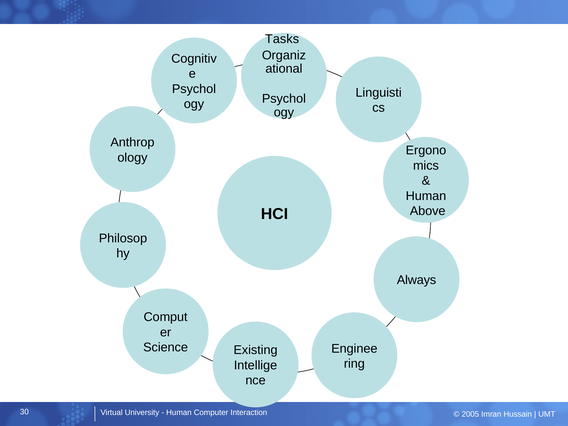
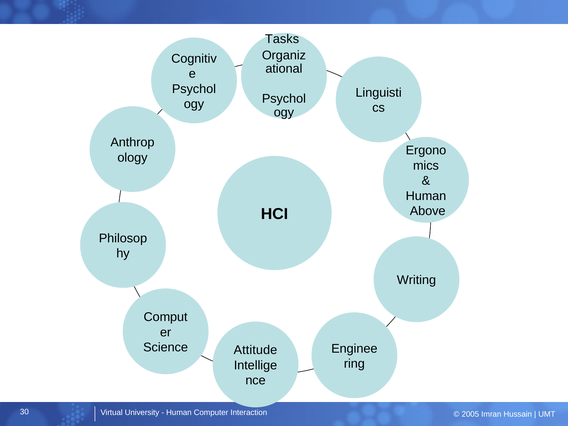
Always: Always -> Writing (416, 280)
Existing: Existing -> Attitude (255, 350)
